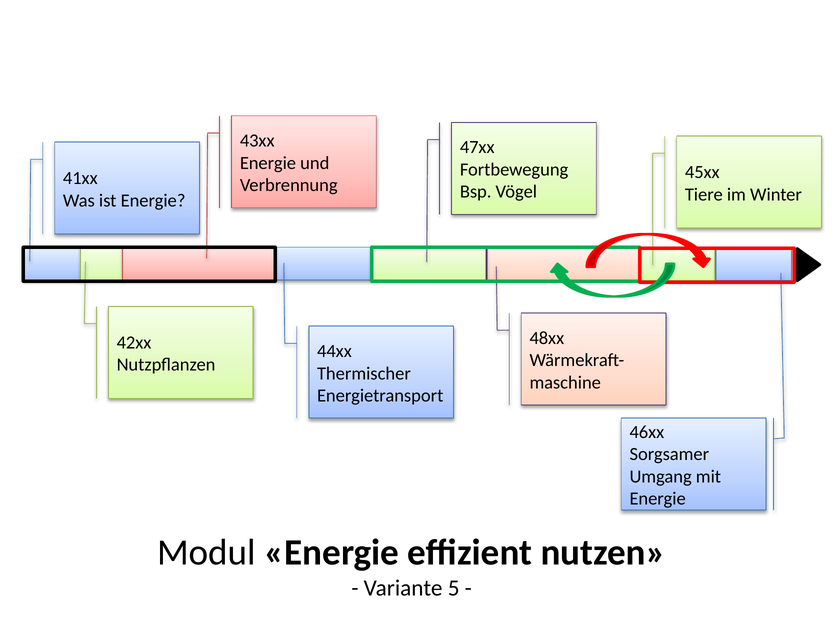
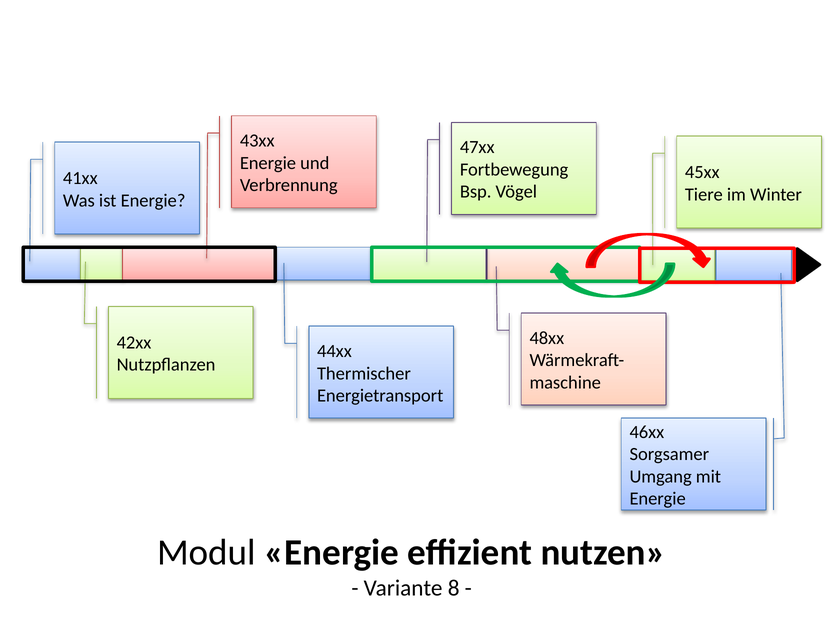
5: 5 -> 8 (454, 588)
